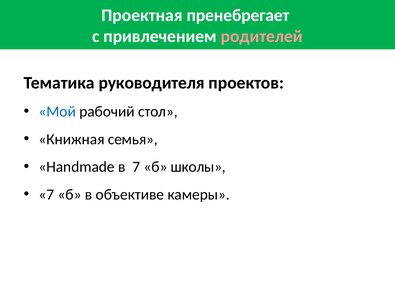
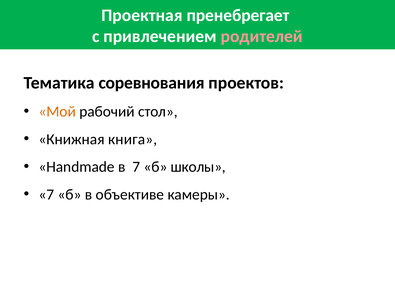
руководителя: руководителя -> соревнования (152, 83)
Мой colour: blue -> orange (57, 112)
семья: семья -> книга (133, 139)
